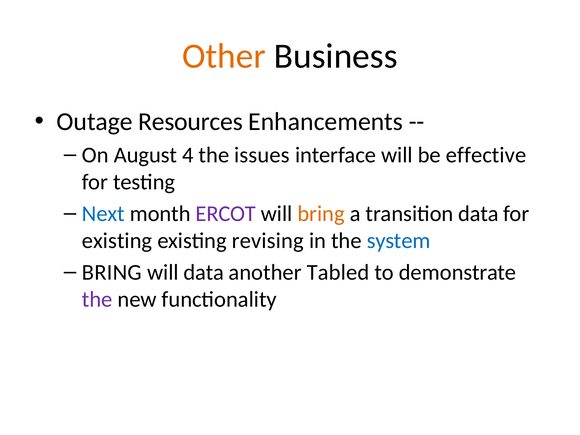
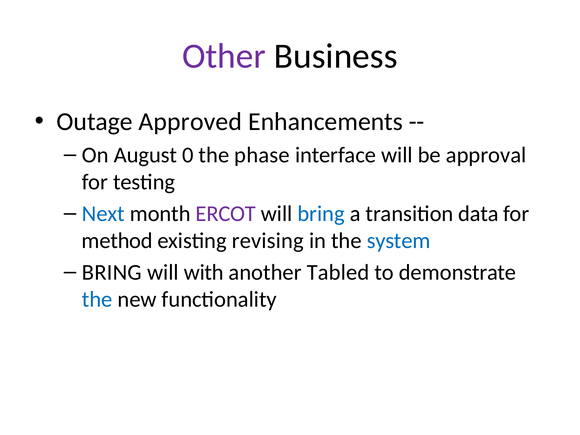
Other colour: orange -> purple (224, 56)
Resources: Resources -> Approved (190, 122)
4: 4 -> 0 (188, 155)
issues: issues -> phase (262, 155)
effective: effective -> approval (486, 155)
bring colour: orange -> blue (321, 214)
existing: existing -> method (117, 241)
will data: data -> with (204, 272)
the colour: purple -> blue (97, 299)
